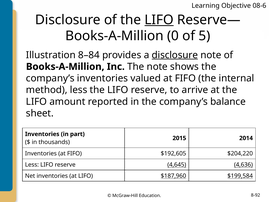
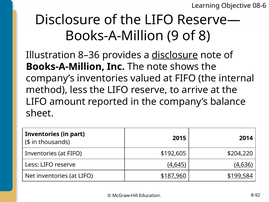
LIFO underline: present -> none (159, 20)
0: 0 -> 9 (173, 36)
5: 5 -> 8 (204, 36)
8–84: 8–84 -> 8–36 (89, 55)
